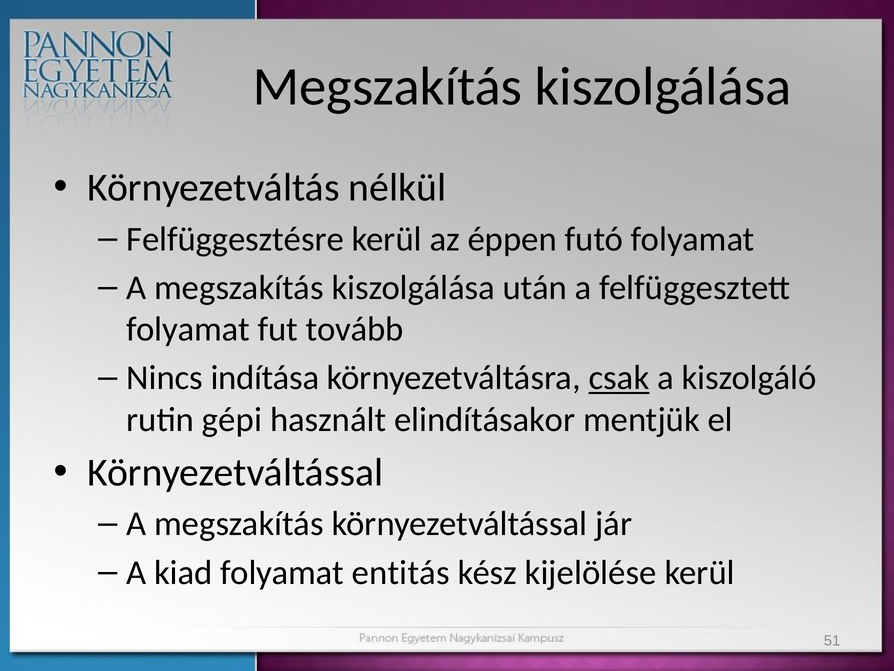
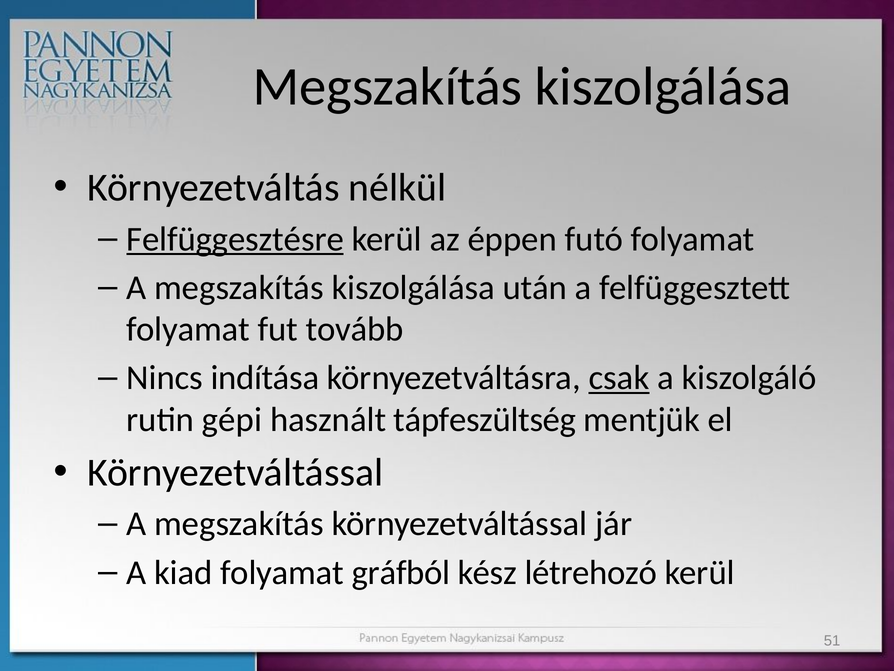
Felfüggesztésre underline: none -> present (235, 239)
elindításakor: elindításakor -> tápfeszültség (485, 419)
entitás: entitás -> gráfból (401, 572)
kijelölése: kijelölése -> létrehozó (591, 572)
